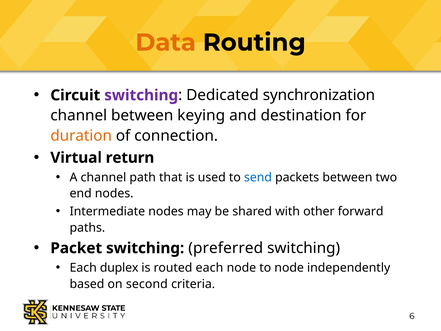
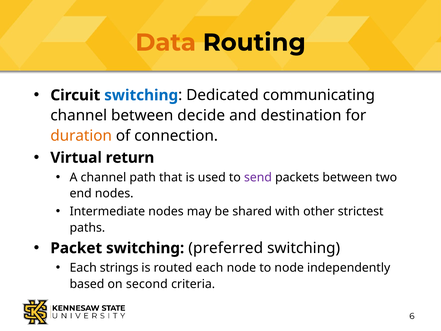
switching colour: purple -> blue (141, 95)
synchronization: synchronization -> communicating (319, 95)
keying: keying -> decide (201, 115)
send colour: blue -> purple (258, 177)
forward: forward -> strictest (361, 211)
duplex: duplex -> strings (119, 268)
